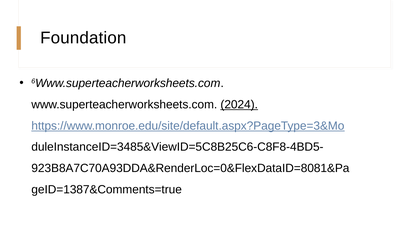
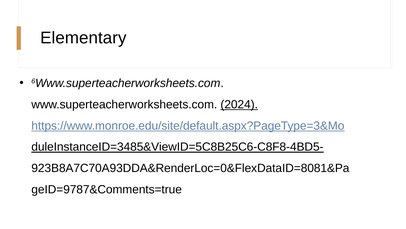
Foundation: Foundation -> Elementary (83, 38)
duleInstanceID=3485&ViewID=5C8B25C6-C8F8-4BD5- underline: none -> present (177, 147)
geID=1387&Comments=true: geID=1387&Comments=true -> geID=9787&Comments=true (107, 189)
